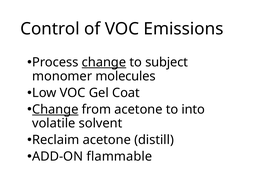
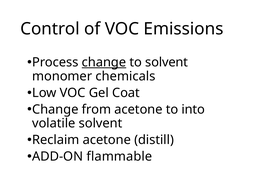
to subject: subject -> solvent (167, 62)
molecules: molecules -> chemicals (125, 76)
Change underline: present -> none (55, 109)
